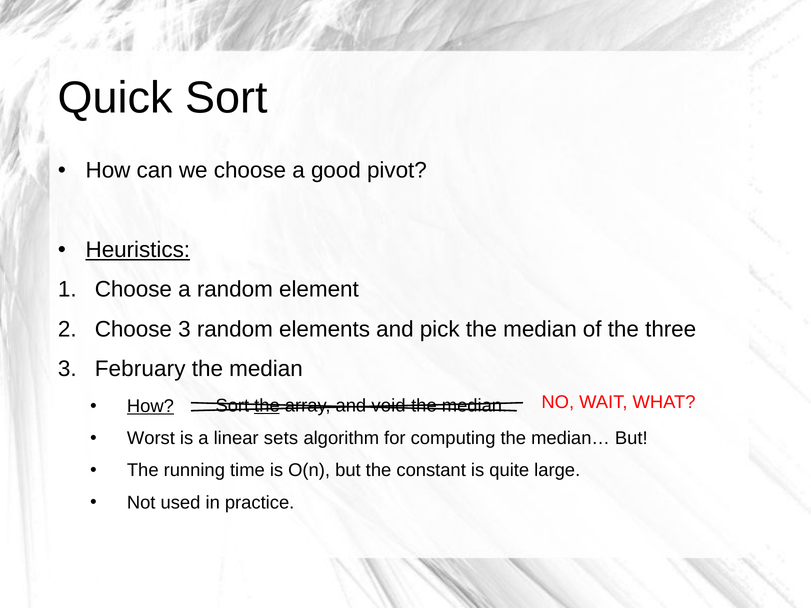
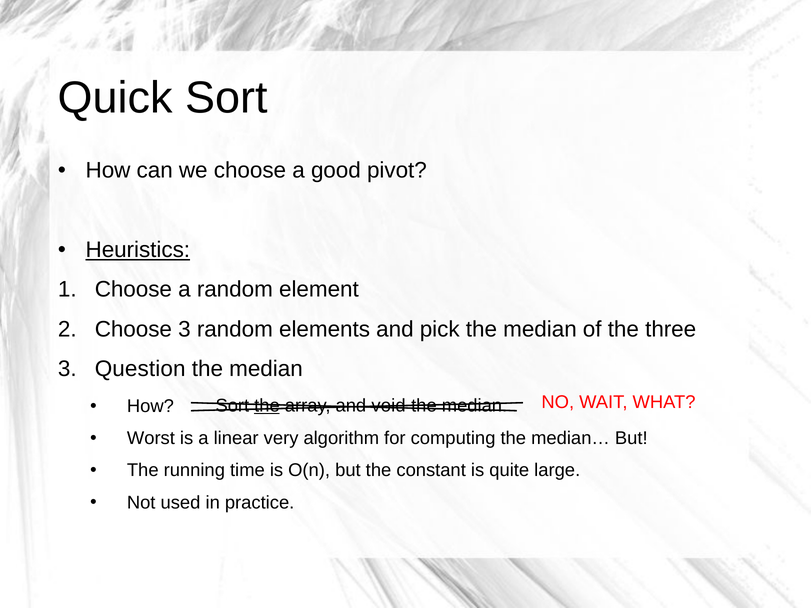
February: February -> Question (140, 369)
How underline: present -> none (150, 406)
sets: sets -> very (281, 438)
